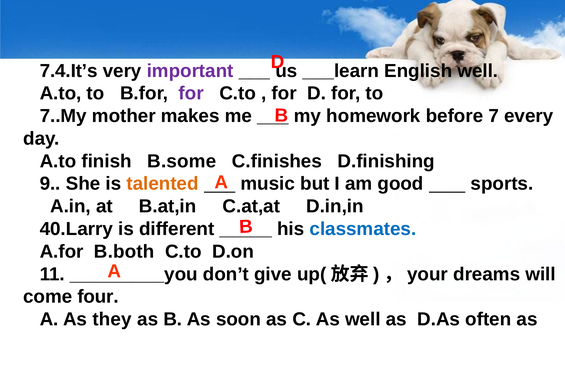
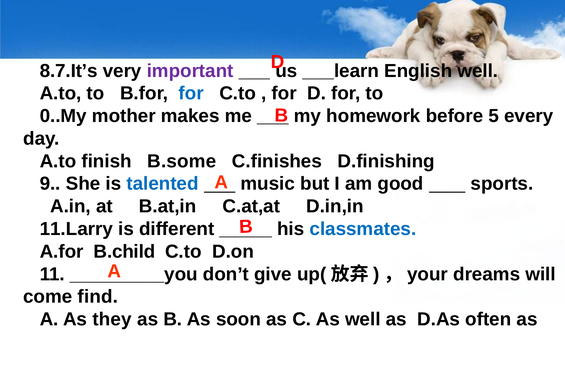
7.4.It’s: 7.4.It’s -> 8.7.It’s (69, 71)
for colour: purple -> blue (191, 93)
7..My: 7..My -> 0..My (63, 116)
7: 7 -> 5 (494, 116)
talented colour: orange -> blue (163, 184)
40.Larry: 40.Larry -> 11.Larry (76, 229)
B.both: B.both -> B.child (124, 252)
four: four -> find (98, 297)
